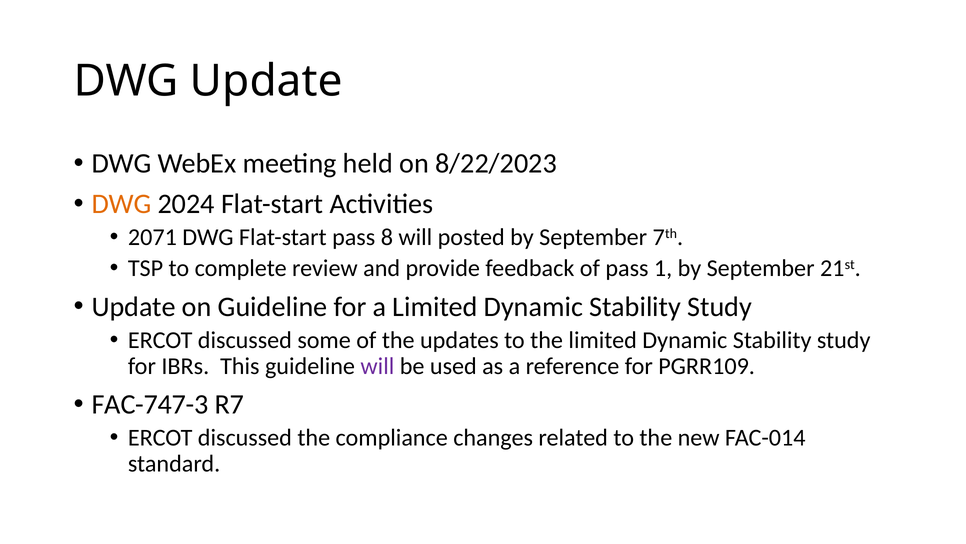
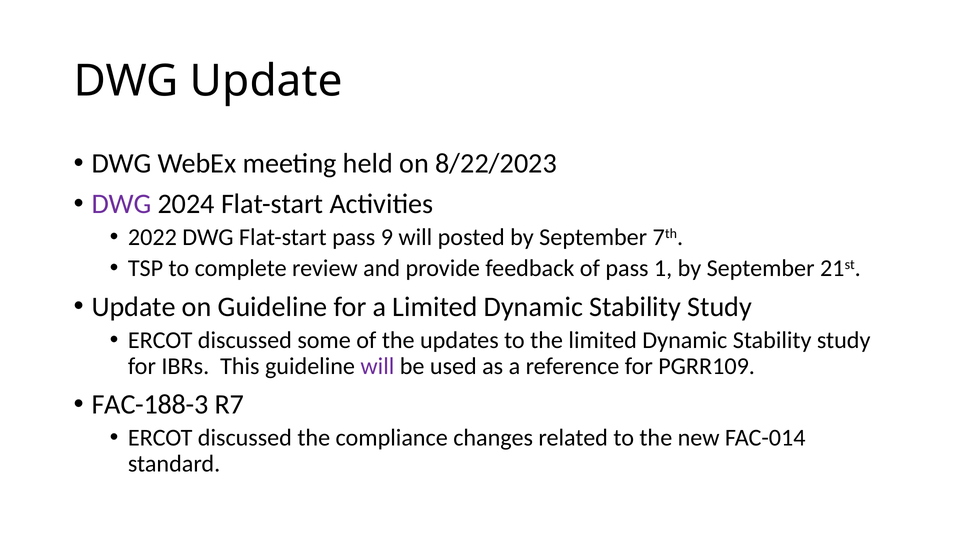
DWG colour: orange -> purple (122, 204)
2071: 2071 -> 2022 (152, 237)
8: 8 -> 9 (387, 237)
FAC-747-3: FAC-747-3 -> FAC-188-3 (150, 404)
